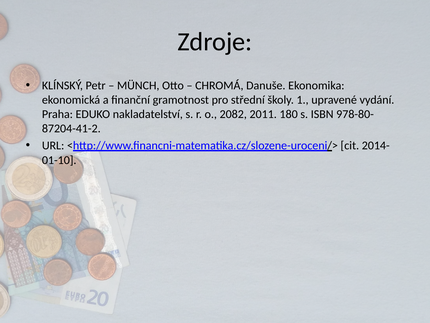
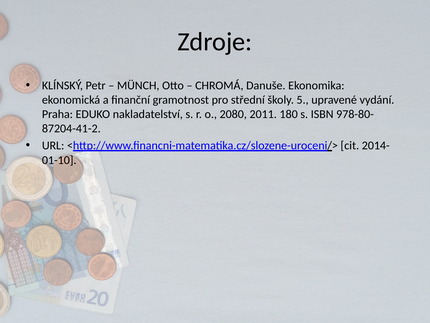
1: 1 -> 5 (303, 100)
2082: 2082 -> 2080 (233, 114)
